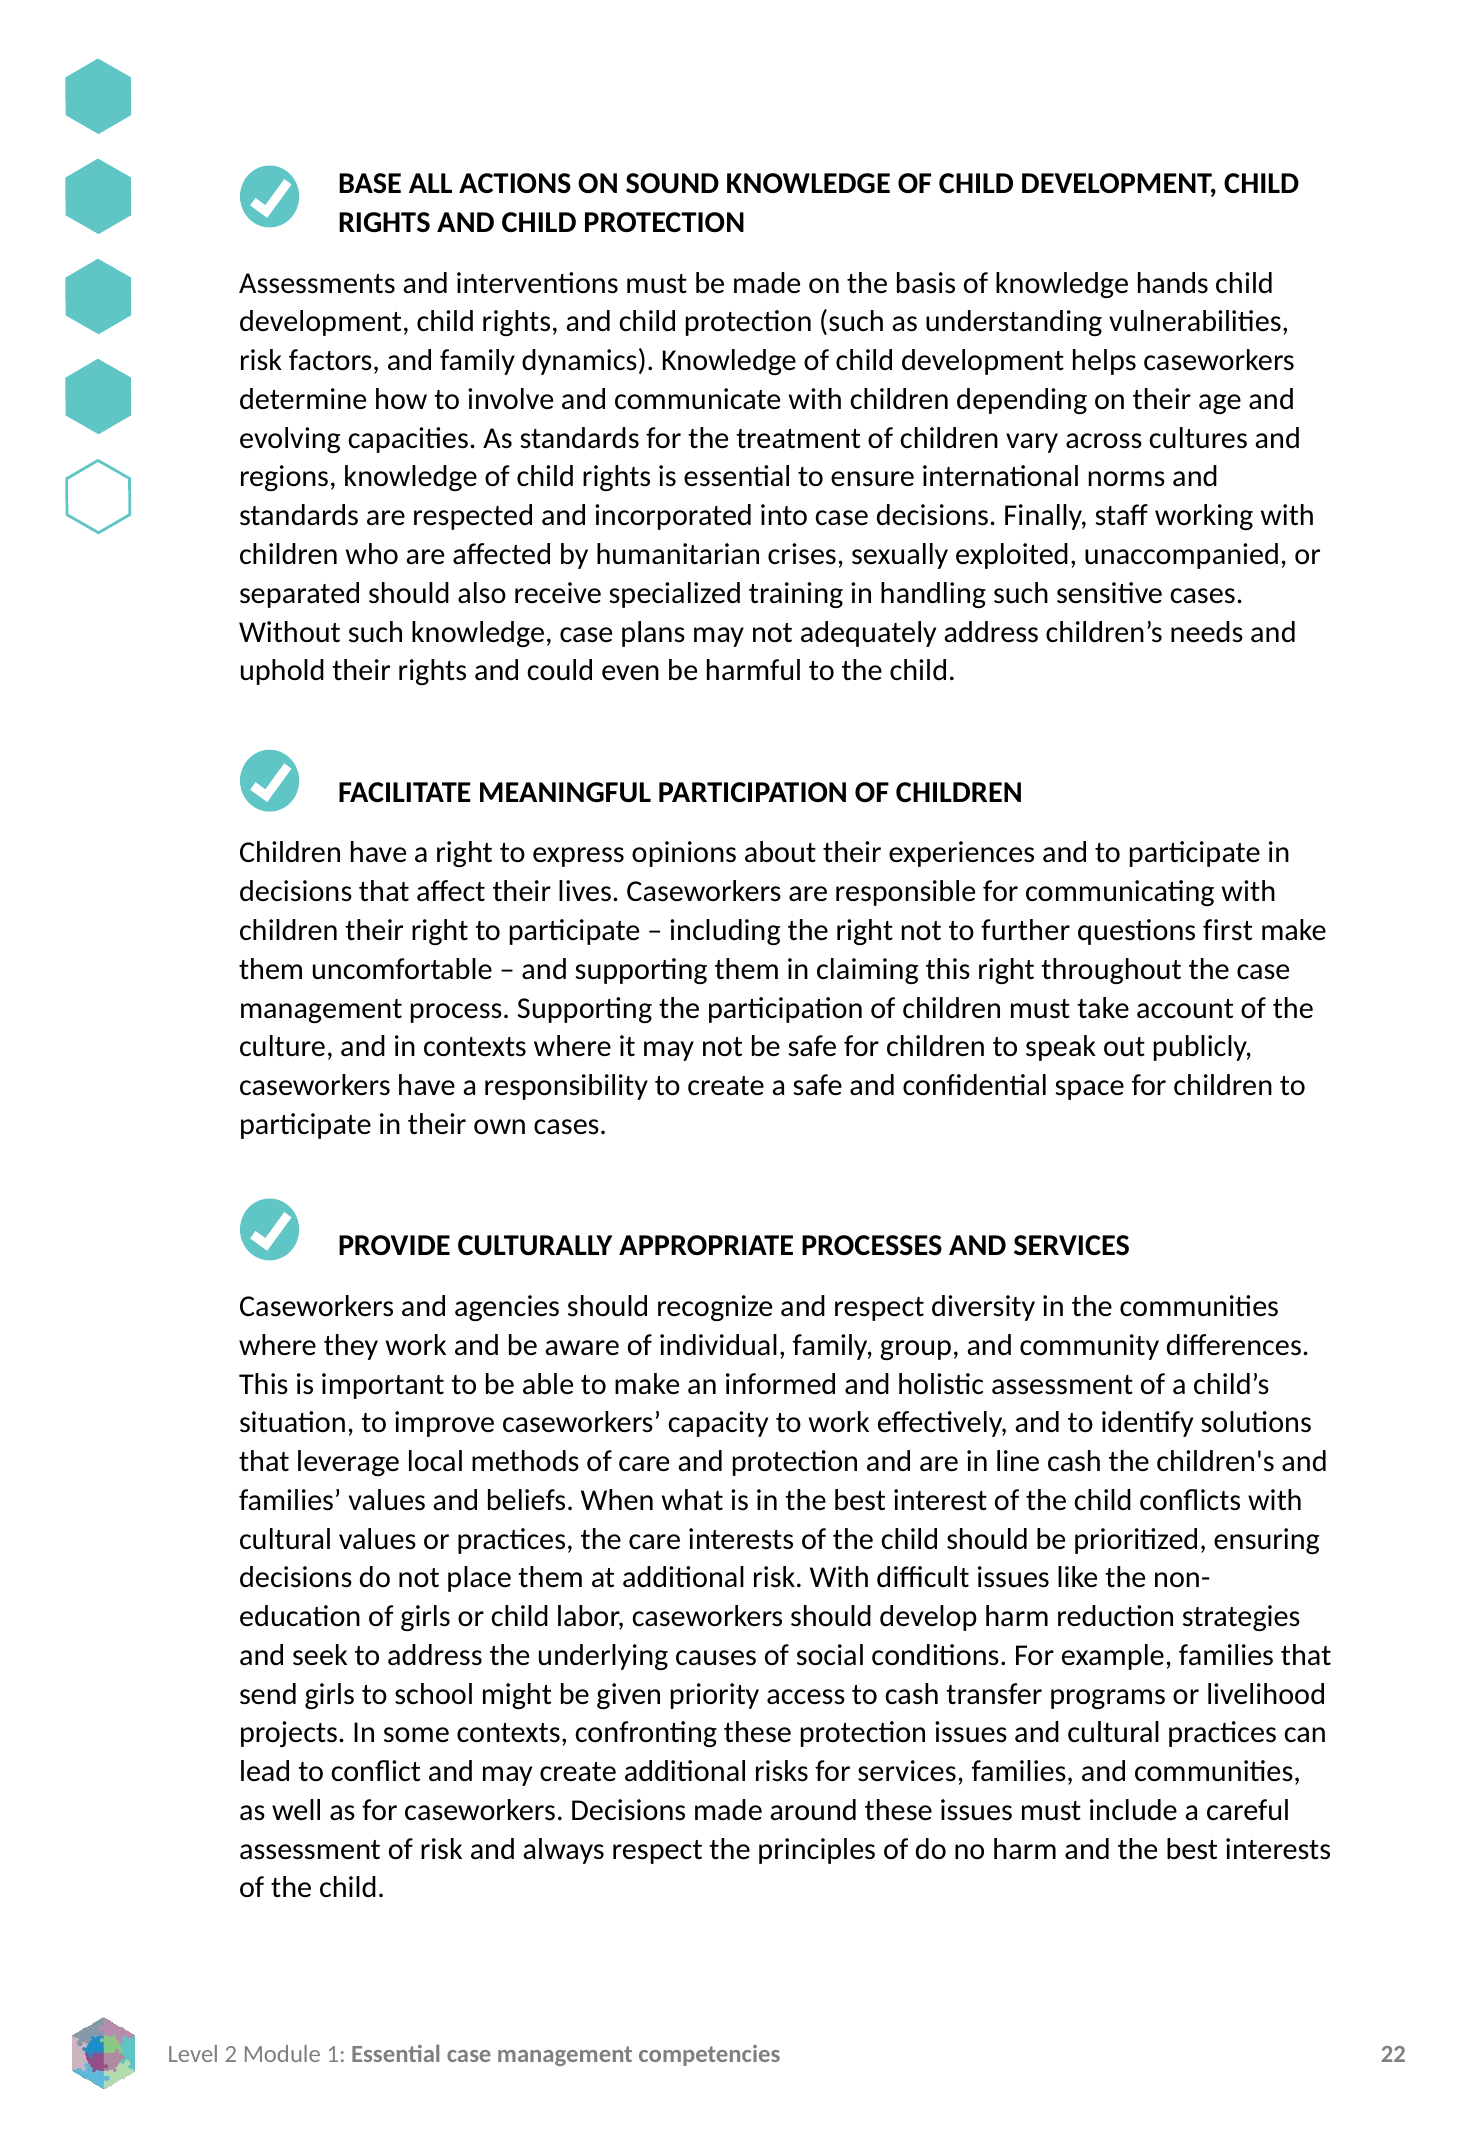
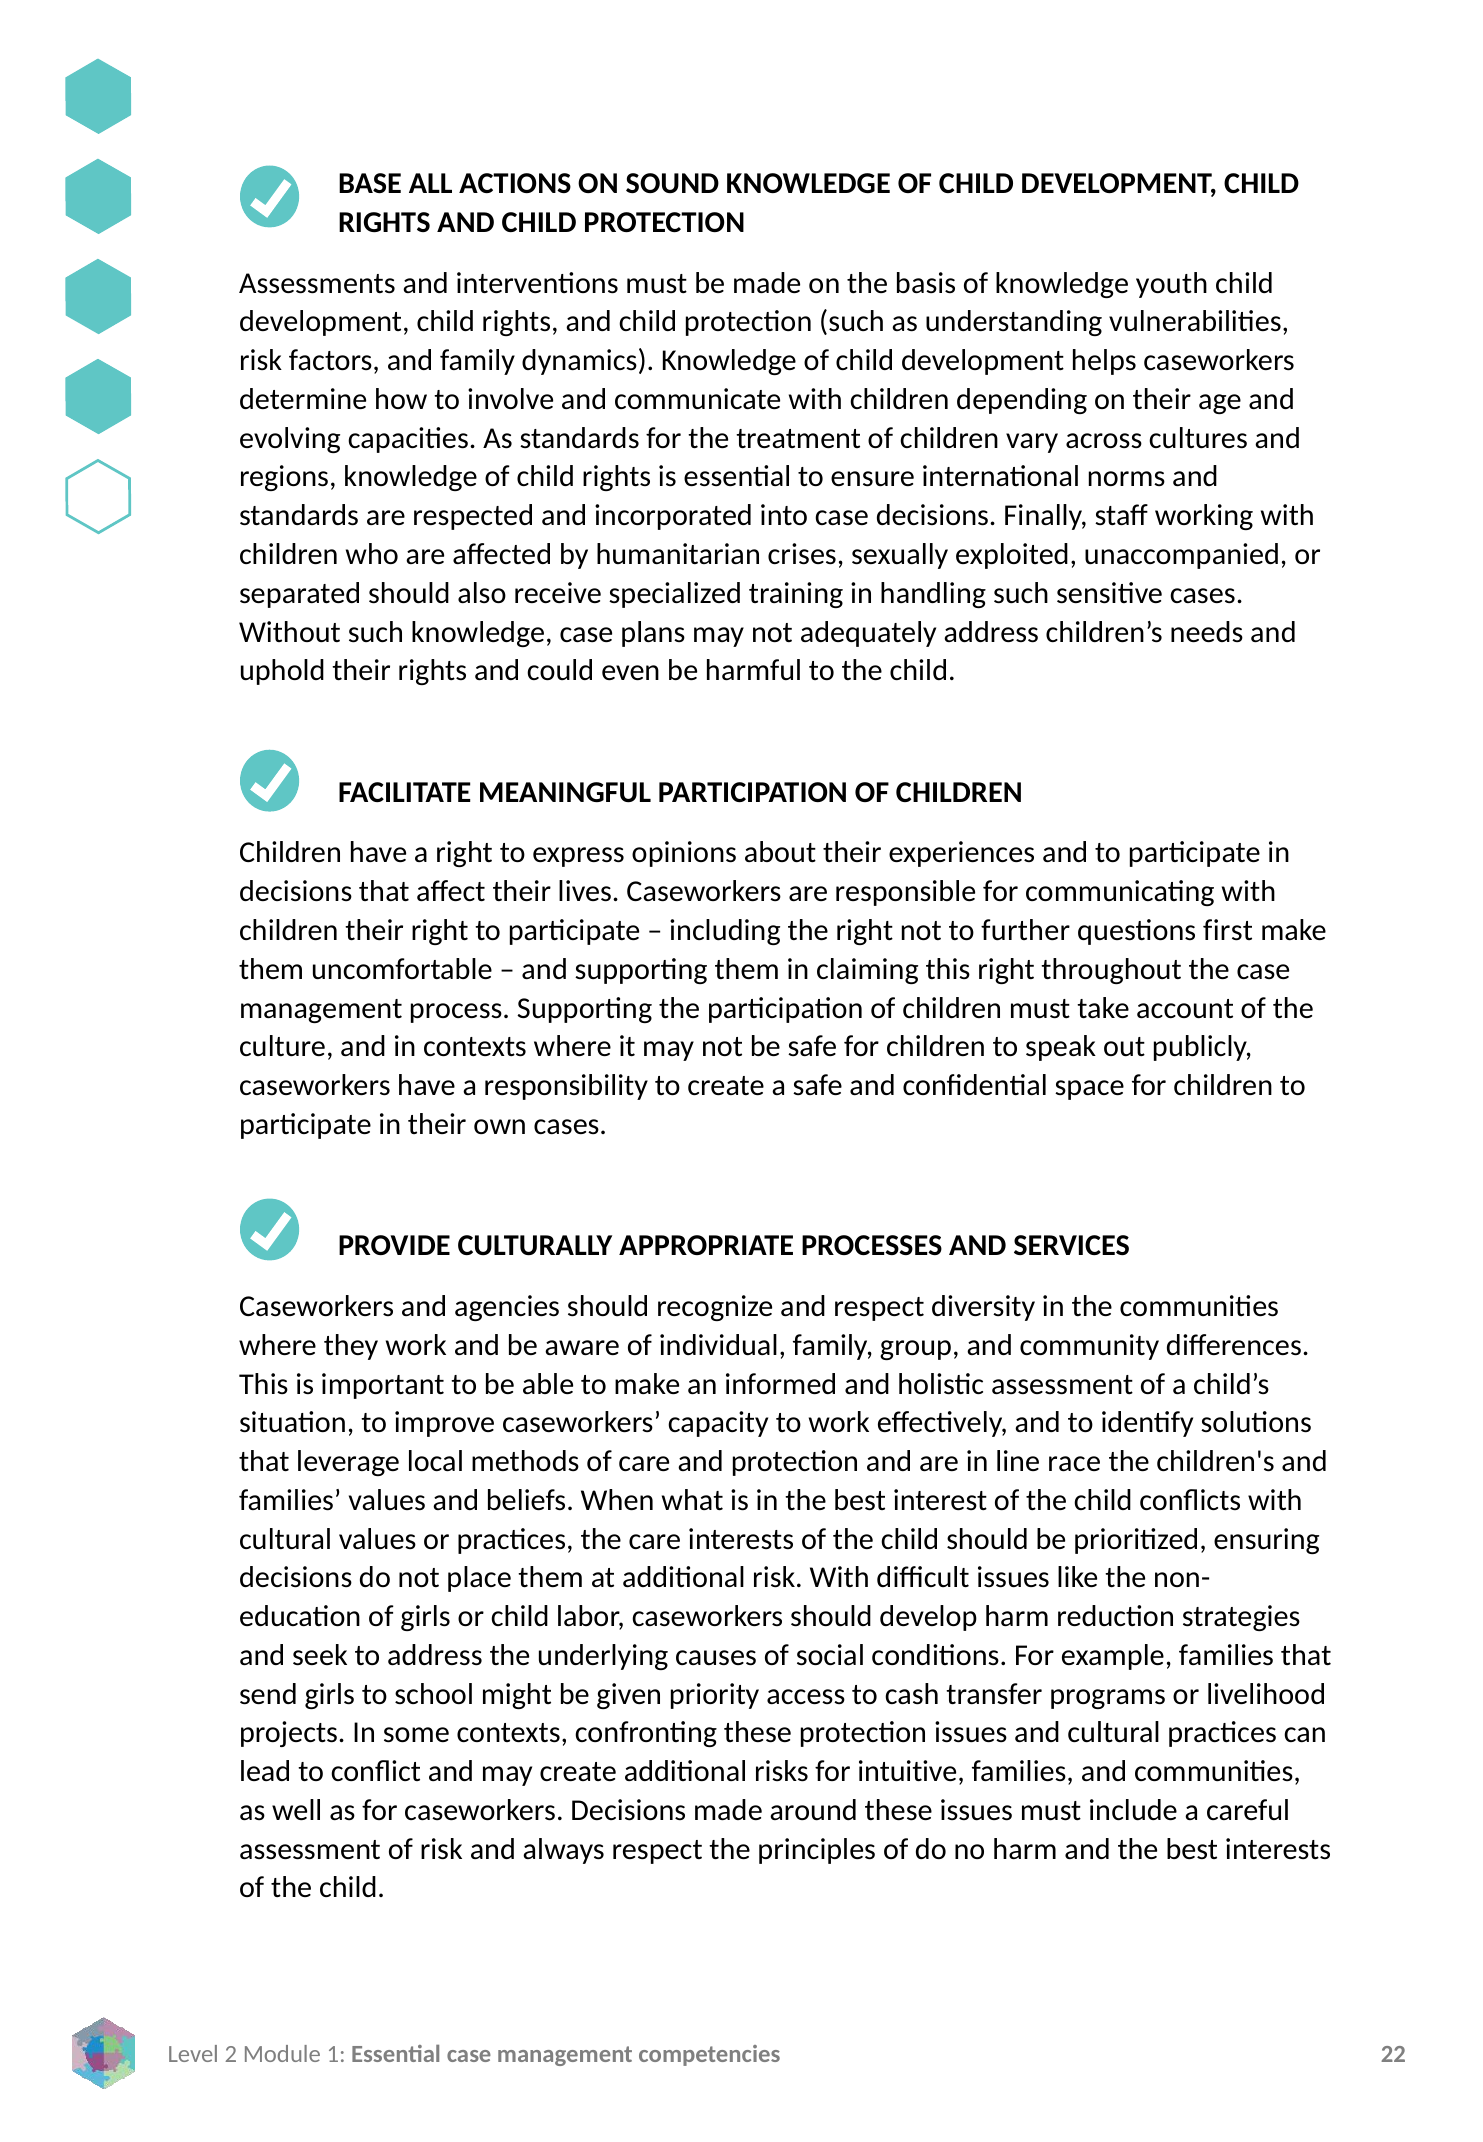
hands: hands -> youth (1172, 283)
line cash: cash -> race (1074, 1462)
for services: services -> intuitive (911, 1772)
